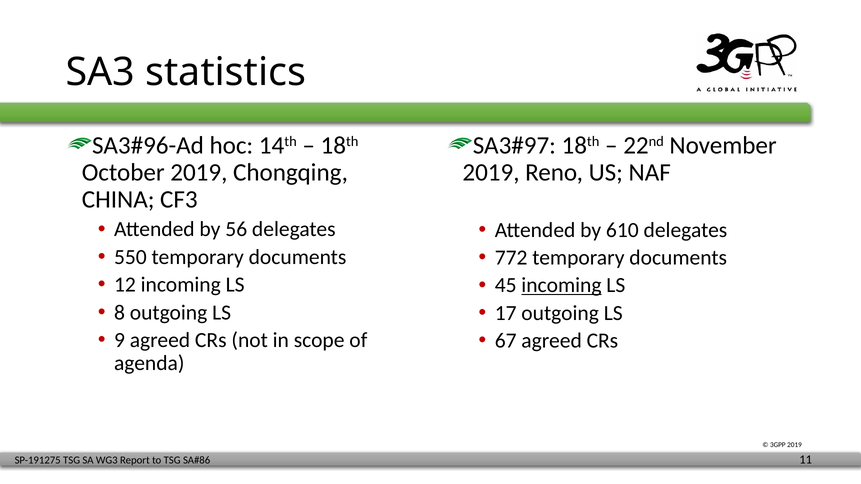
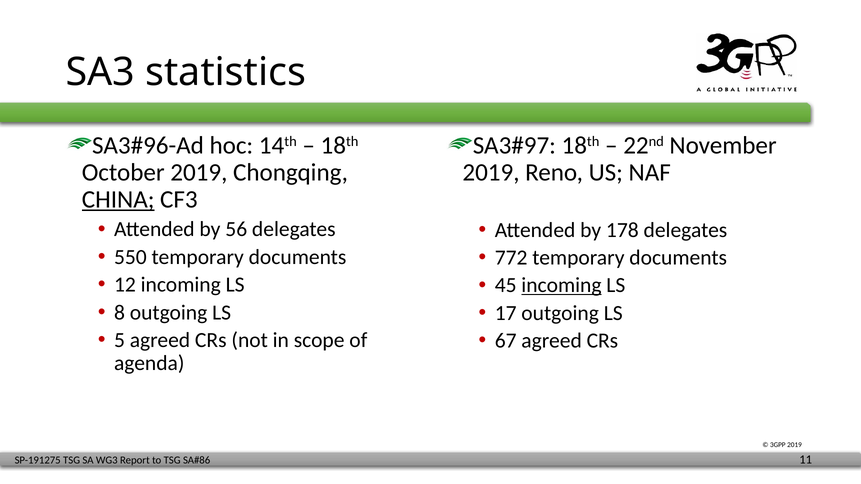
CHINA underline: none -> present (118, 200)
610: 610 -> 178 (622, 230)
9: 9 -> 5 (120, 340)
